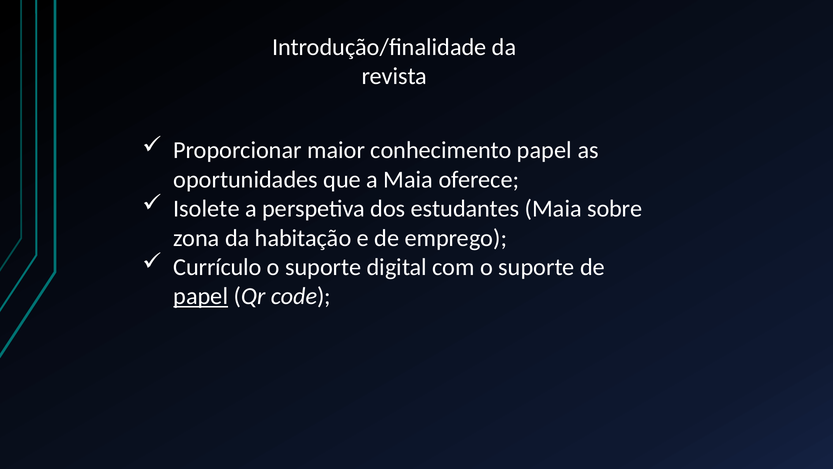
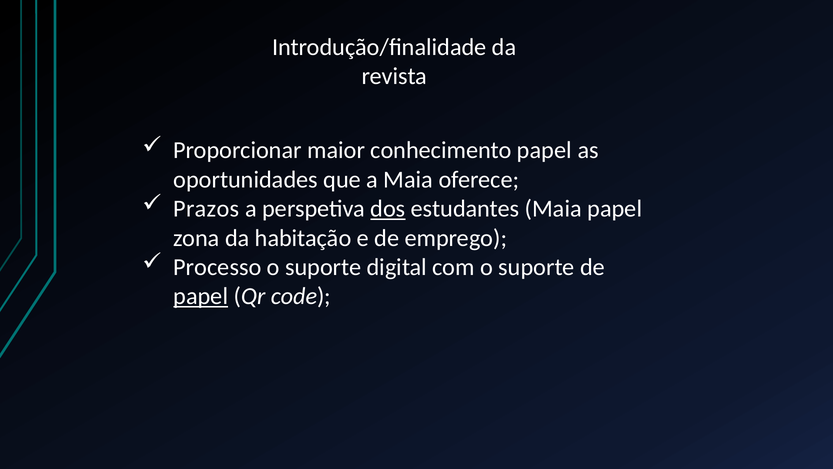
Isolete: Isolete -> Prazos (206, 209)
dos underline: none -> present (388, 209)
Maia sobre: sobre -> papel (615, 209)
Currículo: Currículo -> Processo (217, 267)
